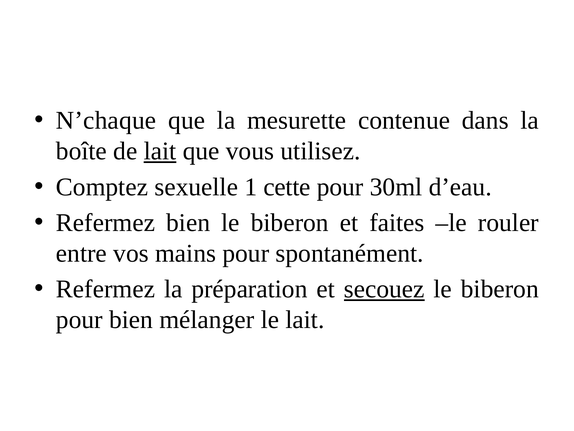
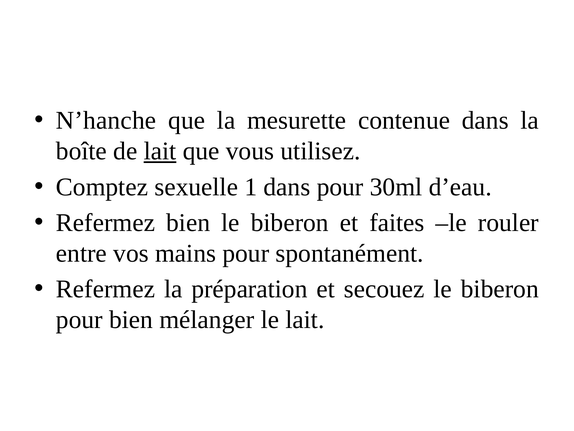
N’chaque: N’chaque -> N’hanche (106, 120)
1 cette: cette -> dans (287, 187)
secouez underline: present -> none (384, 289)
